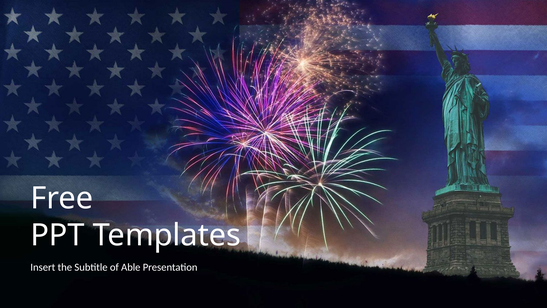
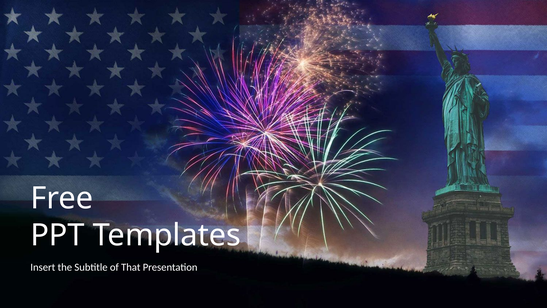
Able: Able -> That (131, 267)
